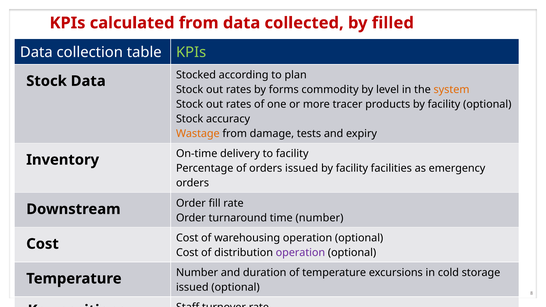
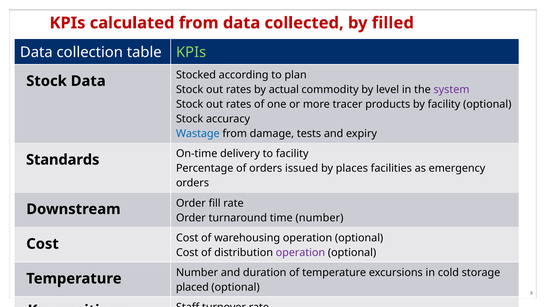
forms: forms -> actual (284, 90)
system colour: orange -> purple (451, 90)
Wastage colour: orange -> blue (198, 134)
Inventory: Inventory -> Standards (63, 160)
facility: facility -> places (352, 168)
issued: issued -> placed (192, 287)
